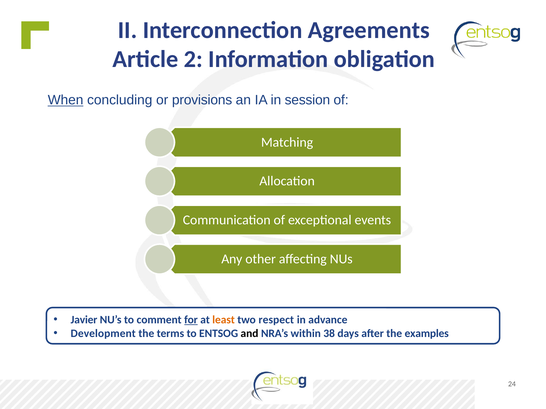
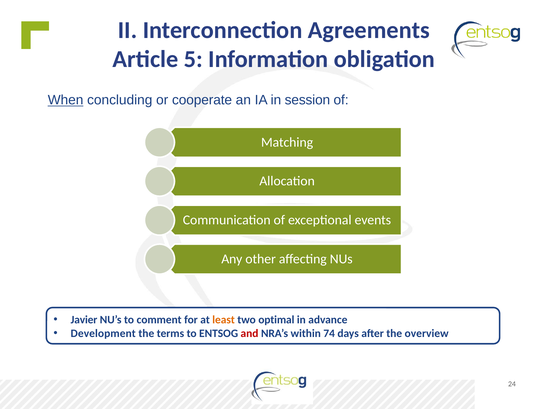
2: 2 -> 5 (193, 59)
provisions: provisions -> cooperate (202, 100)
for underline: present -> none (191, 320)
respect: respect -> optimal (276, 320)
and colour: black -> red (249, 334)
38: 38 -> 74 (329, 334)
examples: examples -> overview (427, 334)
